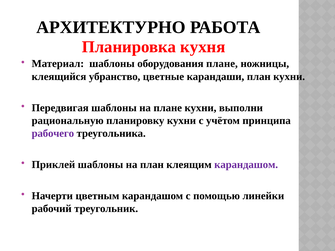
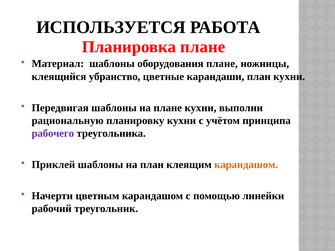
АРХИТЕКТУРНО: АРХИТЕКТУРНО -> ИСПОЛЬЗУЕТСЯ (111, 27)
Планировка кухня: кухня -> плане (203, 47)
карандашом colour: purple -> orange (246, 165)
